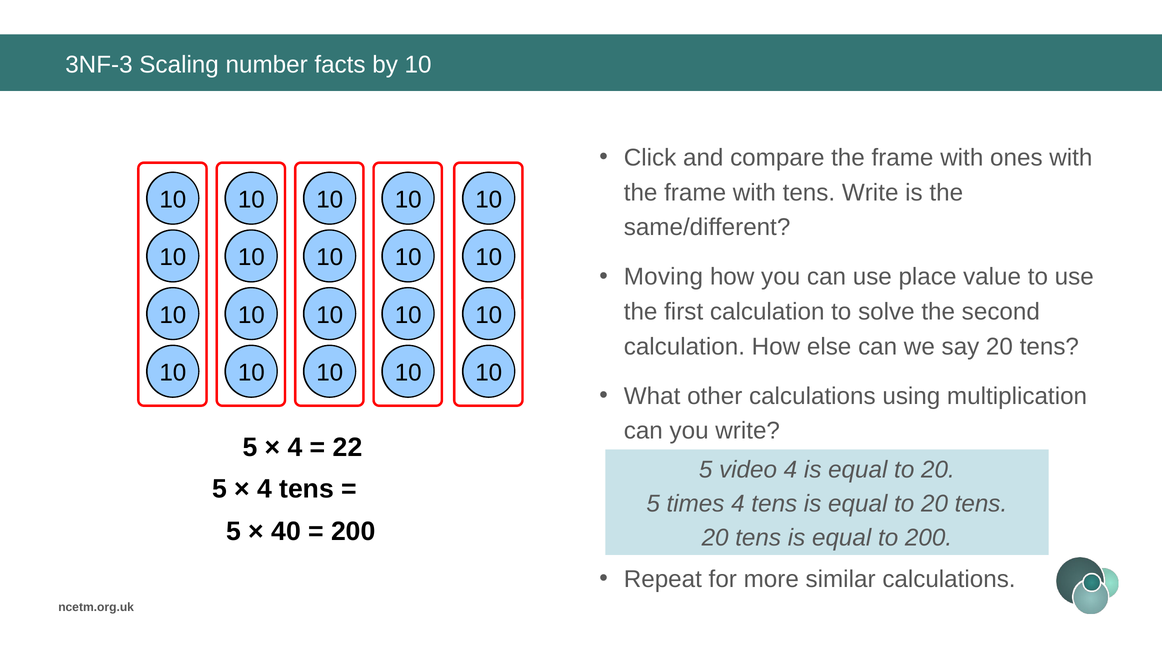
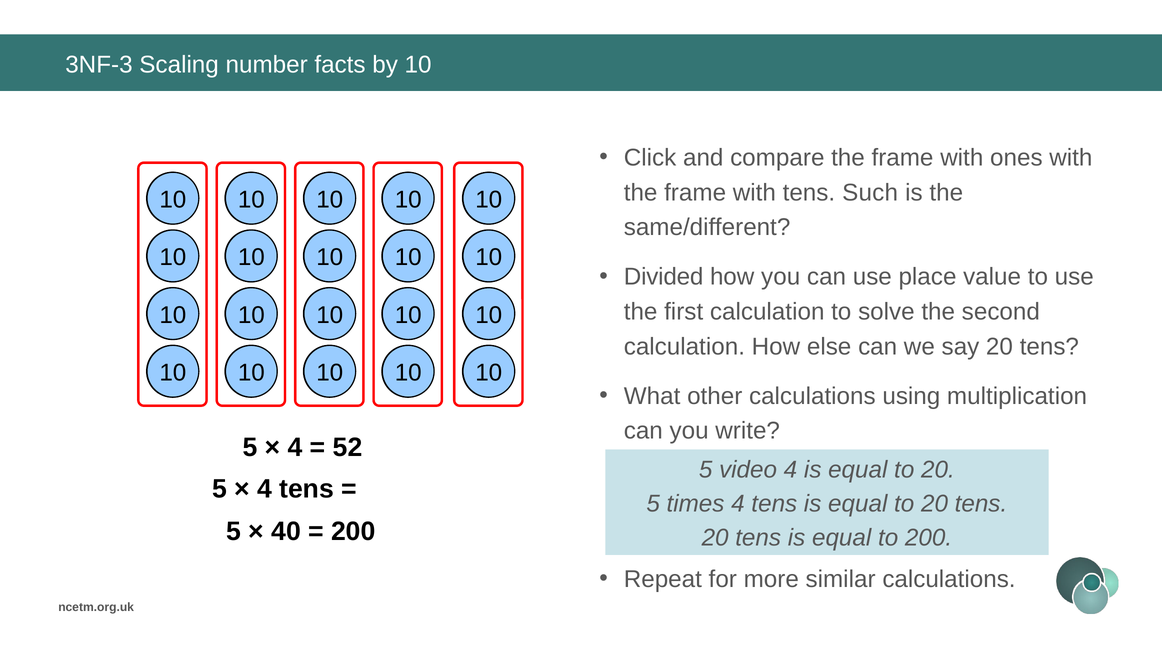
tens Write: Write -> Such (870, 192)
Moving: Moving -> Divided (664, 277)
22: 22 -> 52 (348, 447)
